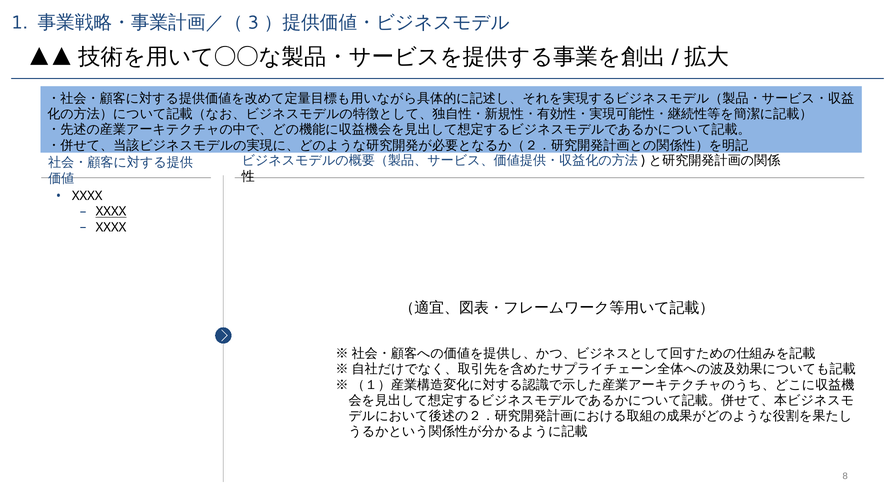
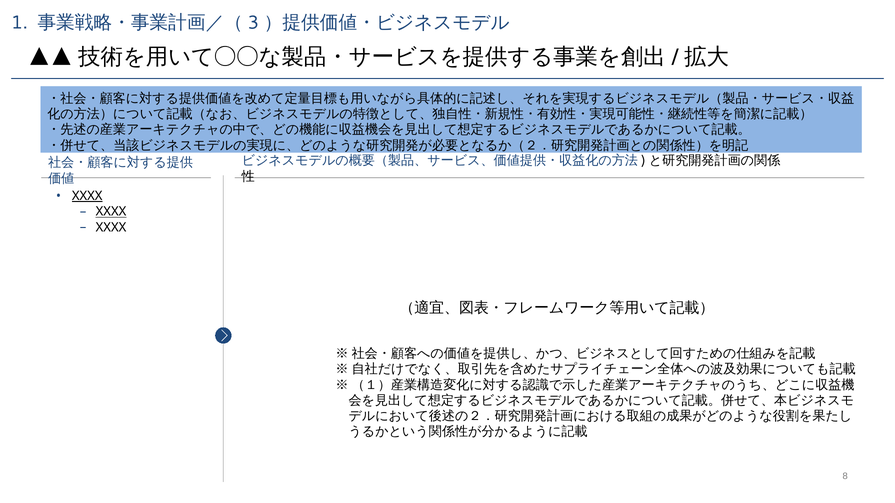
XXXX underline: none -> present (87, 196)
